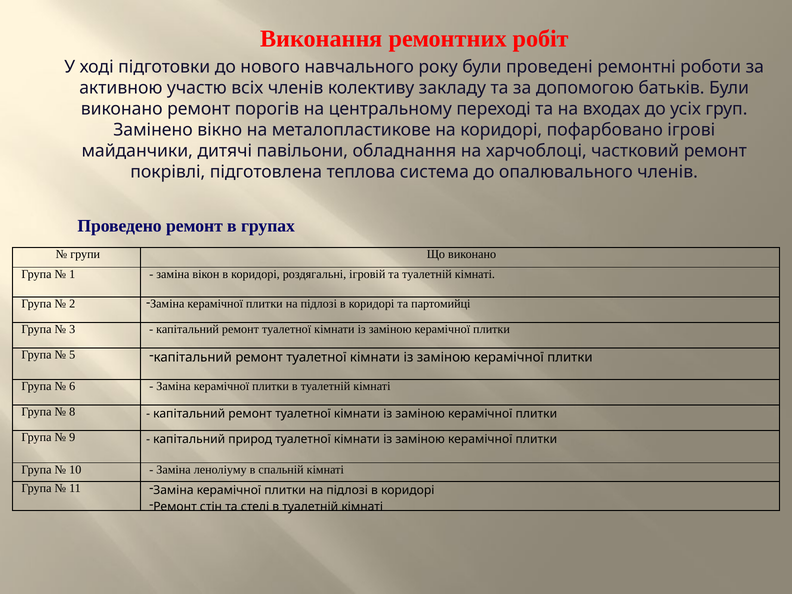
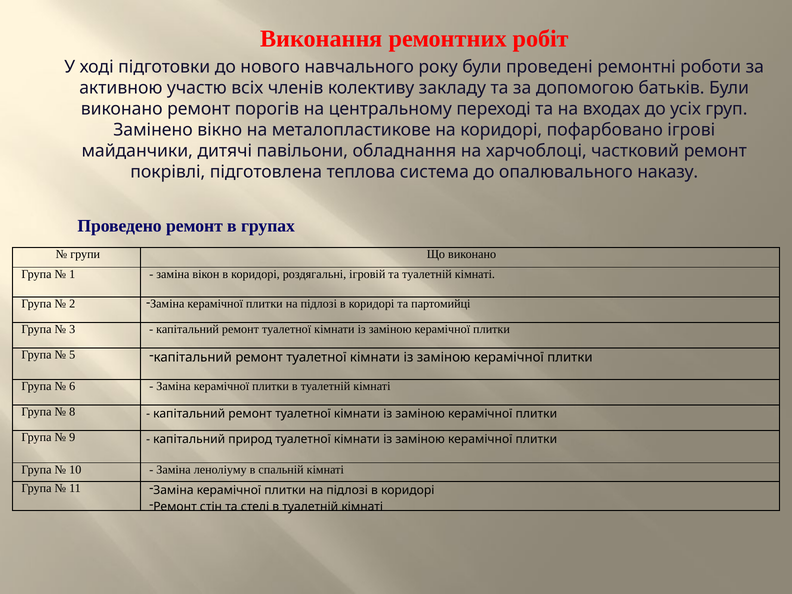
опалювального членів: членів -> наказу (668, 172)
